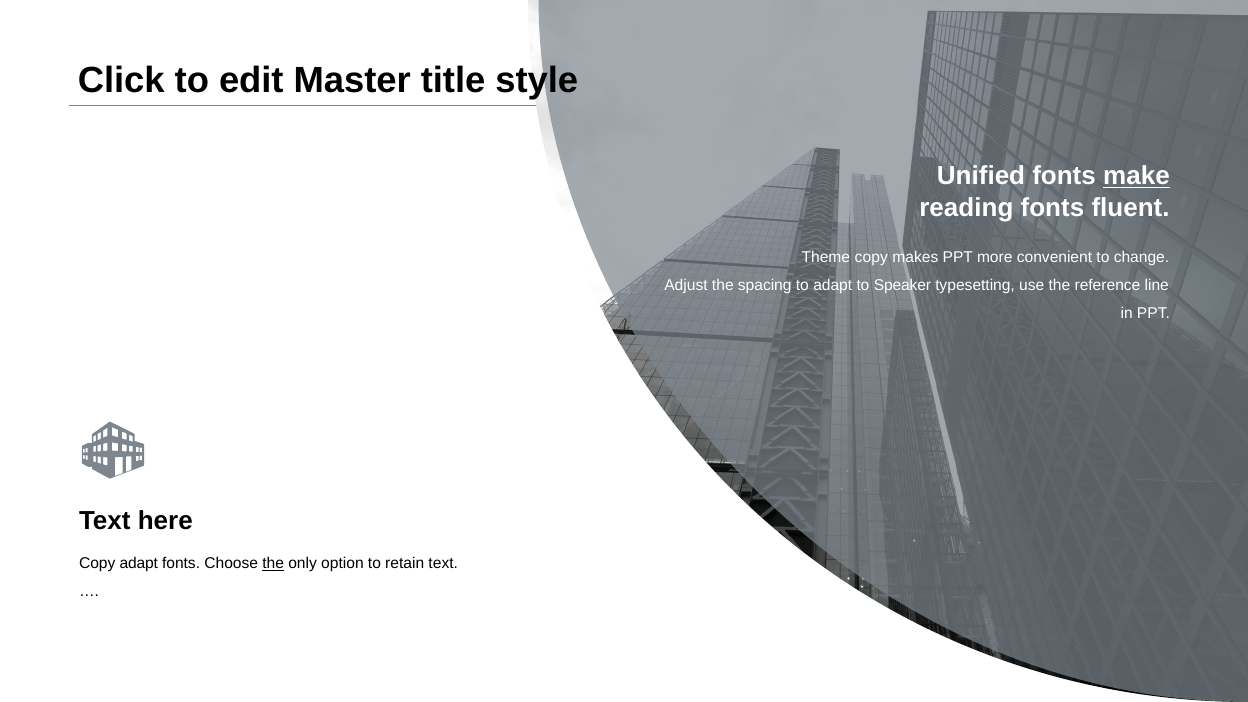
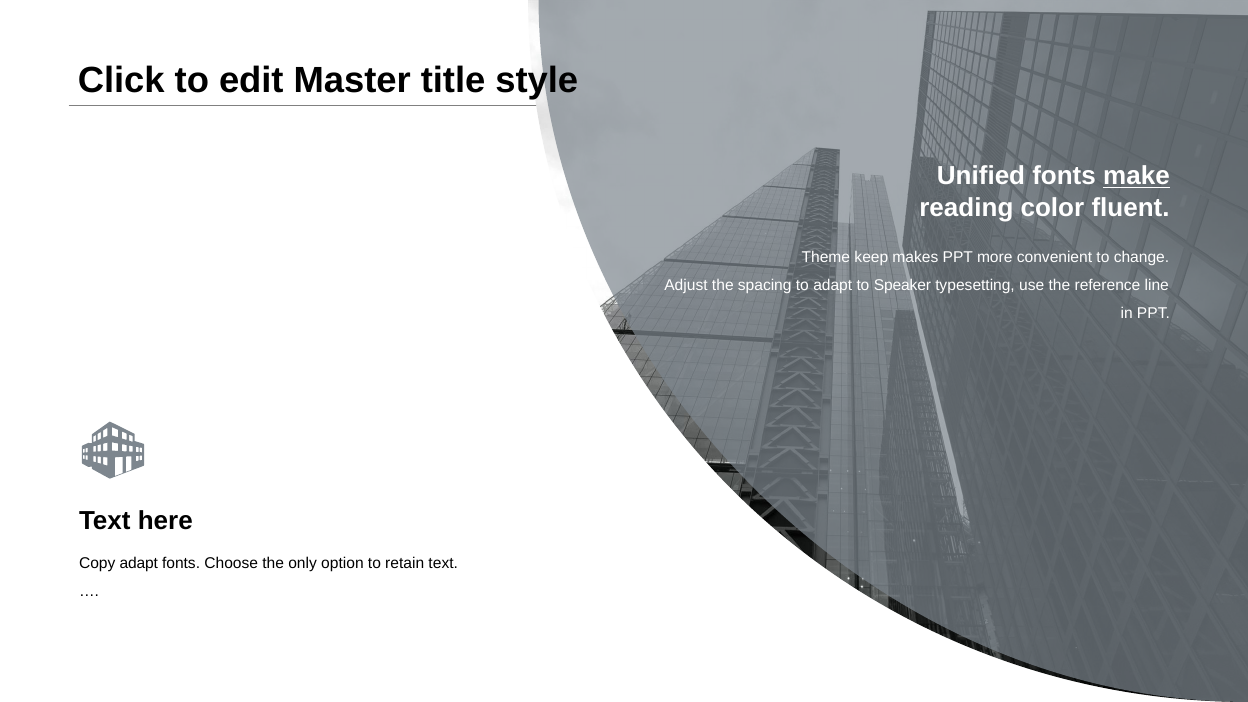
reading fonts: fonts -> color (1052, 208)
Theme copy: copy -> keep (871, 257)
the underline: present -> none (273, 563)
